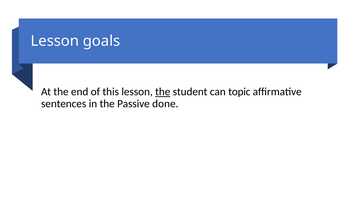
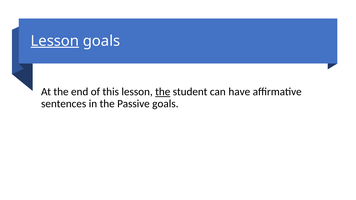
Lesson underline: none -> present (55, 41)
topic: topic -> have (239, 92)
Passive done: done -> goals (165, 104)
